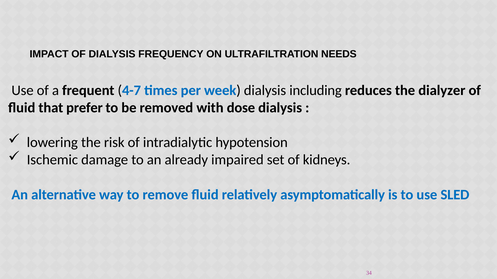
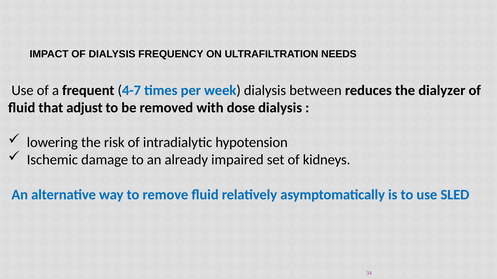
including: including -> between (316, 91)
prefer: prefer -> adjust (84, 108)
